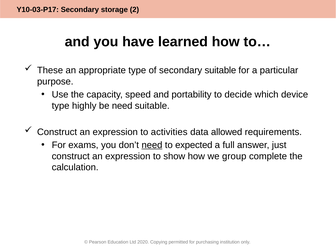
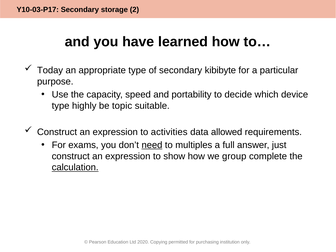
These: These -> Today (50, 70)
secondary suitable: suitable -> kibibyte (220, 70)
be need: need -> topic (122, 106)
expected: expected -> multiples (194, 145)
calculation underline: none -> present (75, 167)
